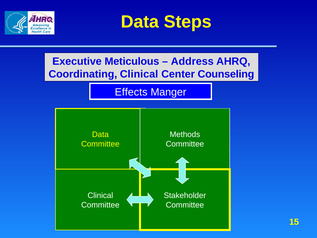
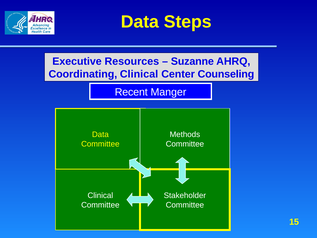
Meticulous: Meticulous -> Resources (132, 61)
Address: Address -> Suzanne (192, 61)
Effects: Effects -> Recent (131, 92)
